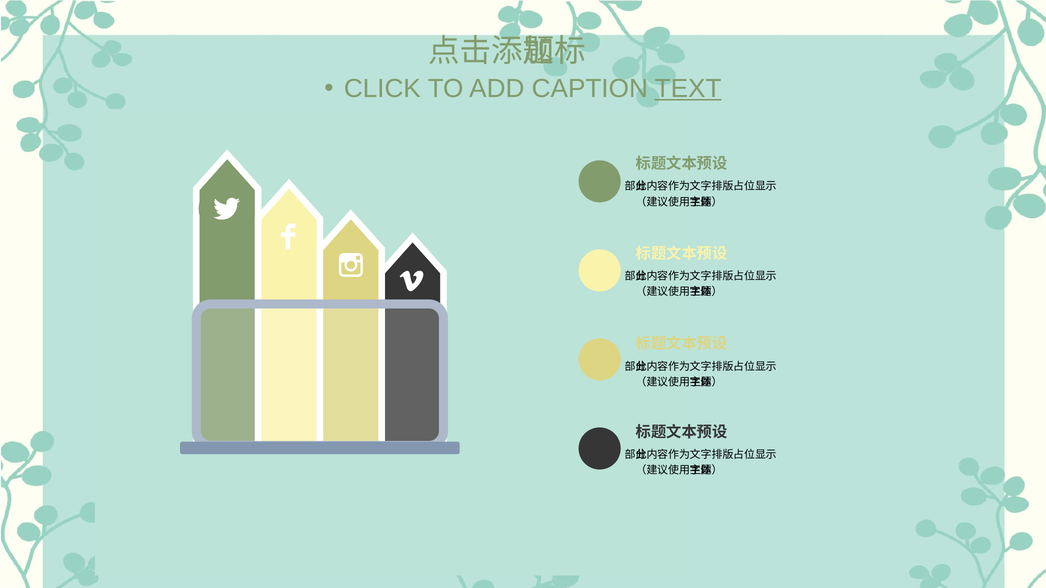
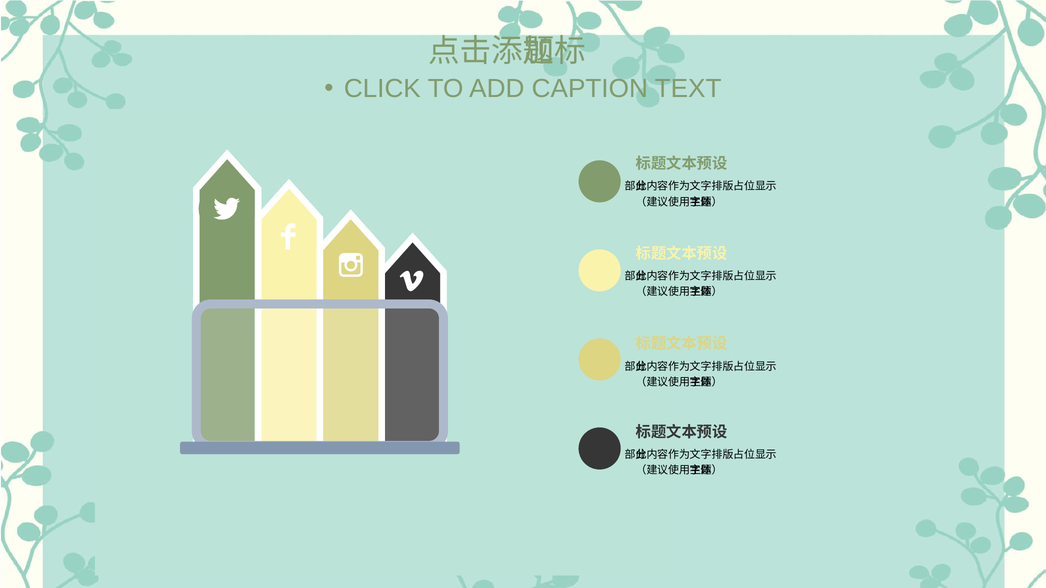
TEXT underline: present -> none (688, 89)
